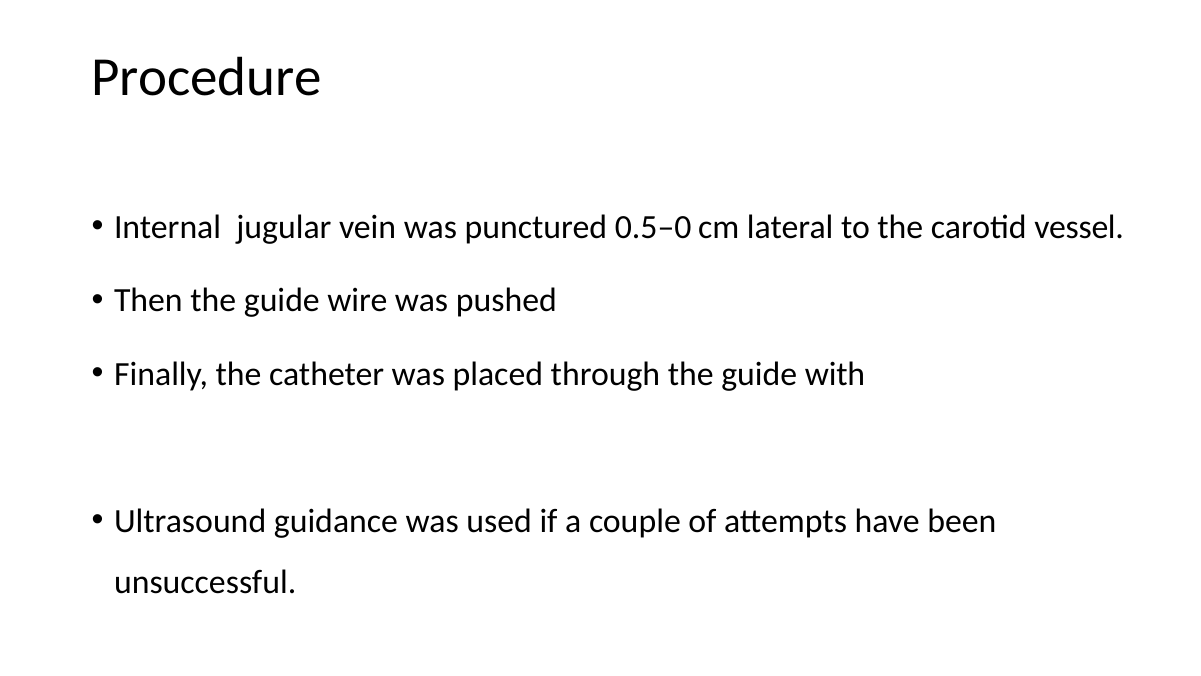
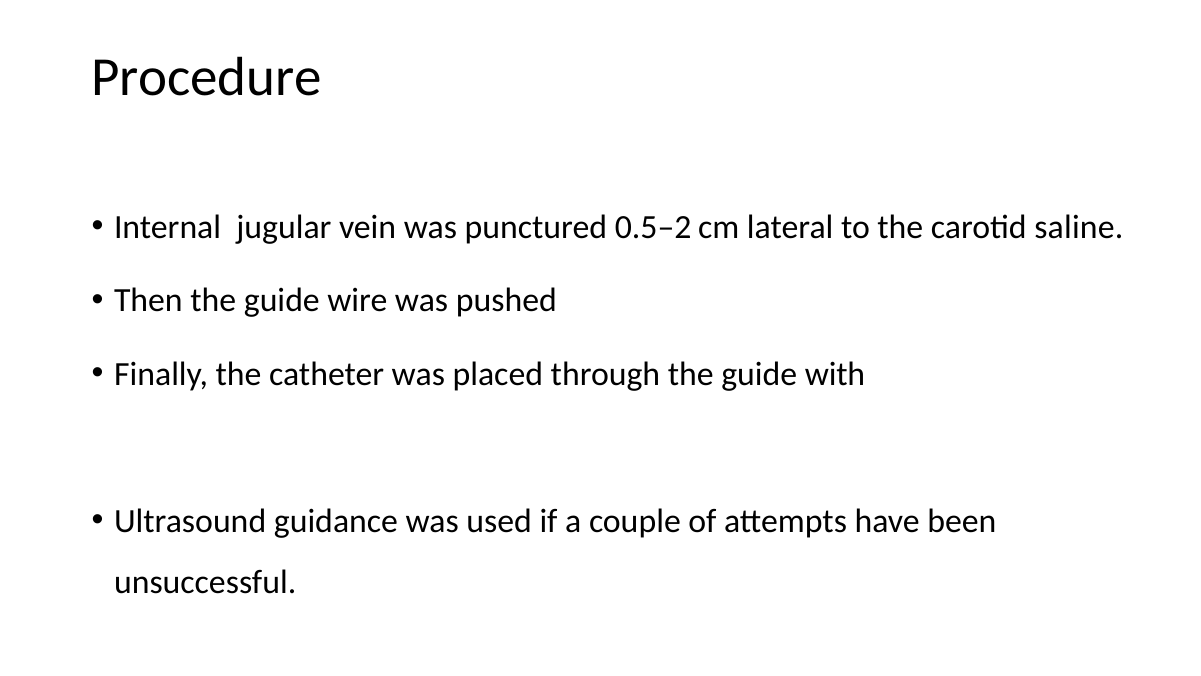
0.5–0: 0.5–0 -> 0.5–2 (653, 227)
vessel: vessel -> saline (1079, 227)
